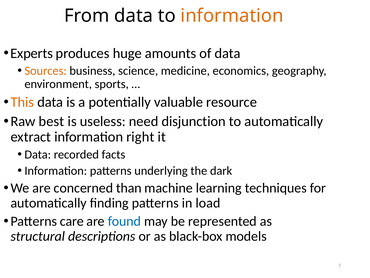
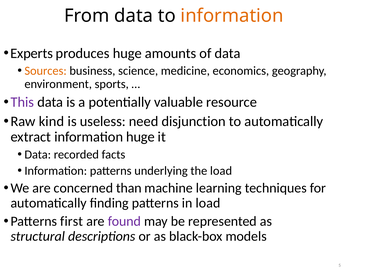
This colour: orange -> purple (22, 102)
best: best -> kind (51, 121)
information right: right -> huge (140, 137)
the dark: dark -> load (221, 171)
care: care -> first (72, 221)
found colour: blue -> purple (124, 221)
